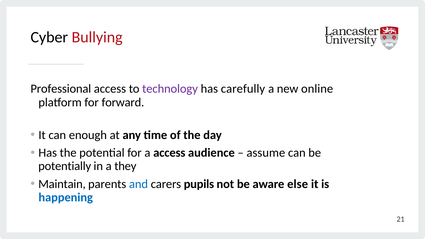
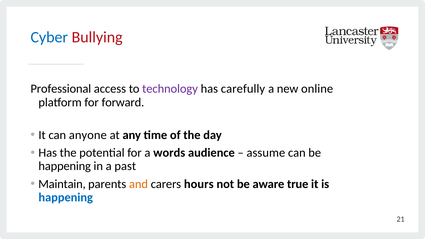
Cyber colour: black -> blue (49, 37)
enough: enough -> anyone (88, 135)
a access: access -> words (169, 153)
potentially: potentially -> happening (65, 166)
they: they -> past (125, 166)
and colour: blue -> orange (139, 184)
pupils: pupils -> hours (199, 184)
else: else -> true (298, 184)
